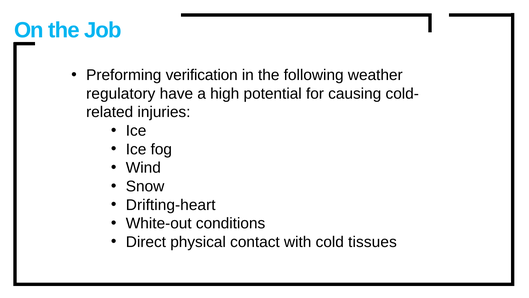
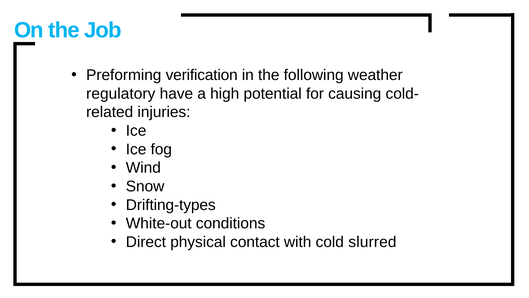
Drifting-heart: Drifting-heart -> Drifting-types (171, 205)
tissues: tissues -> slurred (372, 242)
